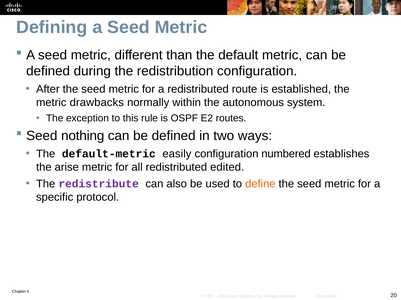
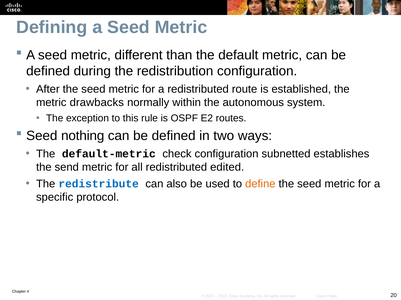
easily: easily -> check (177, 154)
numbered: numbered -> subnetted (286, 154)
arise: arise -> send (67, 167)
redistribute colour: purple -> blue (99, 184)
